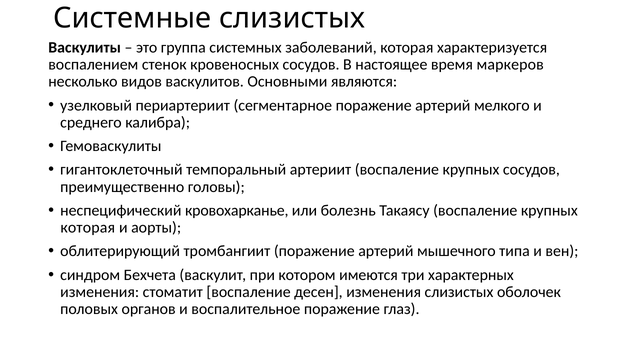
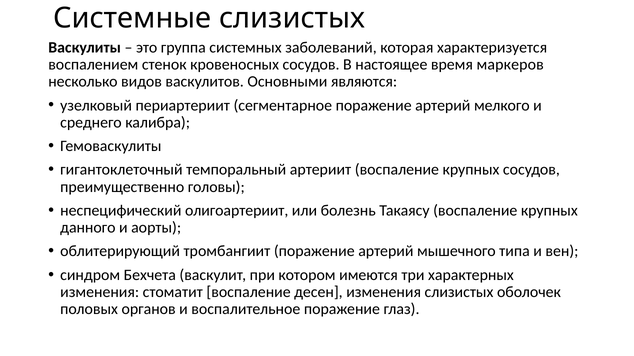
кровохарканье: кровохарканье -> олигоартериит (237, 211)
которая: которая -> данного (88, 228)
